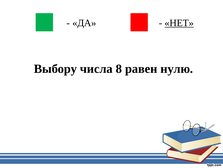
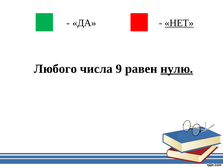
Выбору: Выбору -> Любого (55, 68)
8: 8 -> 9 (119, 68)
нулю underline: none -> present (177, 68)
